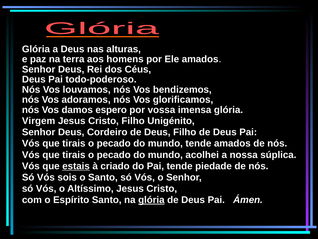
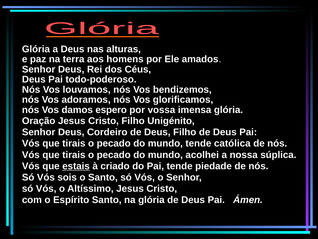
Virgem: Virgem -> Oração (39, 121)
tende amados: amados -> católica (232, 143)
glória underline: present -> none (151, 200)
